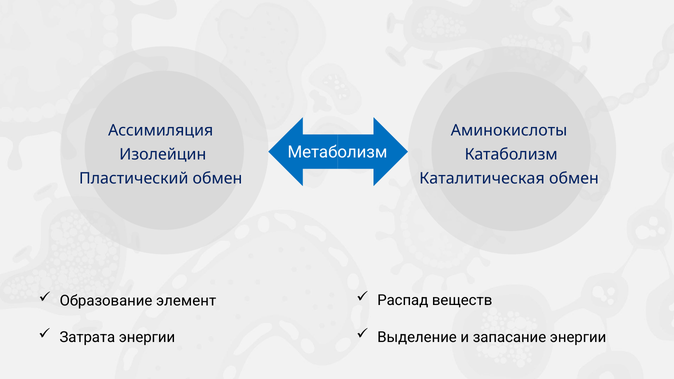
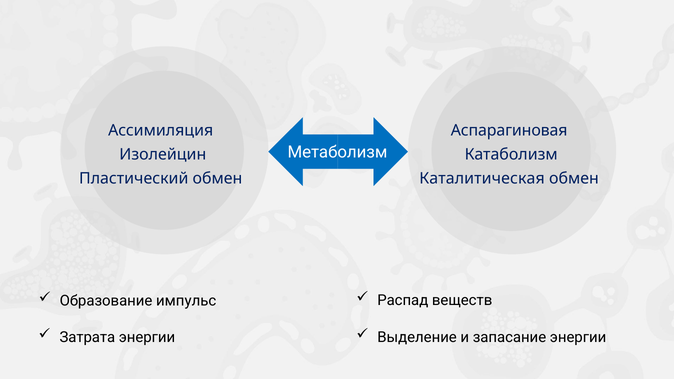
Аминокислоты: Аминокислоты -> Аспарагиновая (509, 131)
элемент: элемент -> импульс (186, 301)
